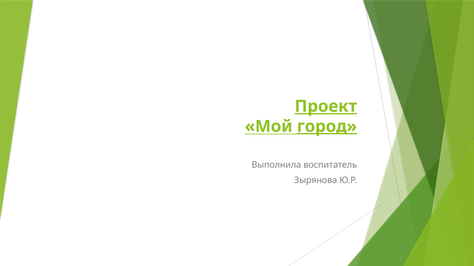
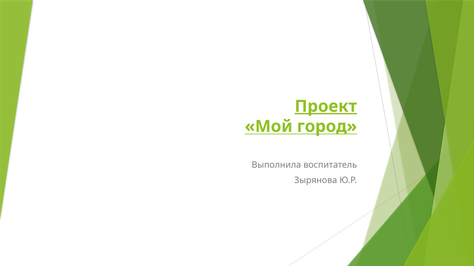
город underline: present -> none (327, 127)
